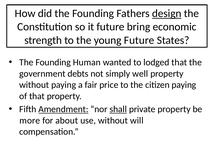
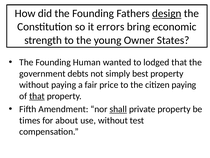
it future: future -> errors (110, 27)
young Future: Future -> Owner (139, 40)
well: well -> best (140, 73)
that underline: none -> present (37, 96)
Amendment underline: present -> none (63, 109)
more: more -> times (30, 120)
will: will -> test (137, 120)
